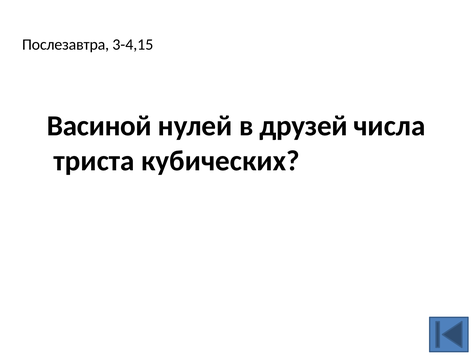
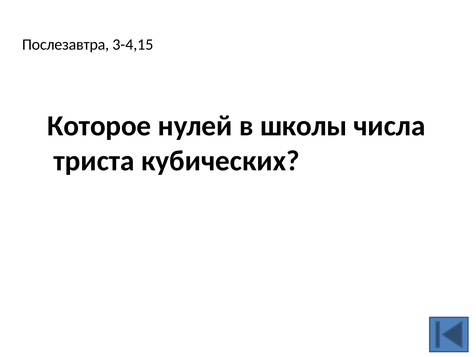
Васиной: Васиной -> Которое (99, 126)
друзей: друзей -> школы (304, 126)
